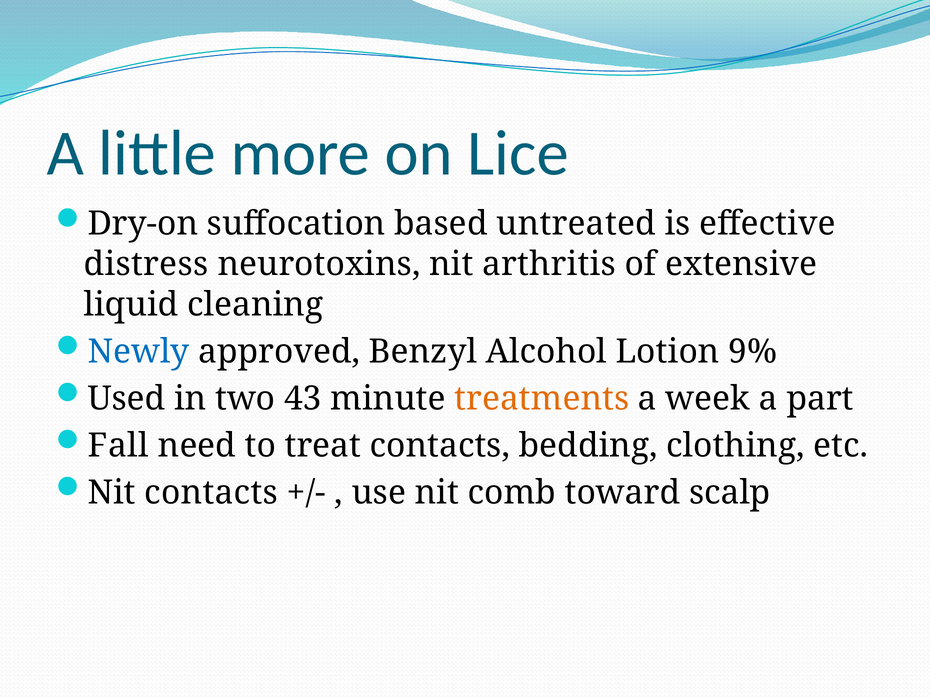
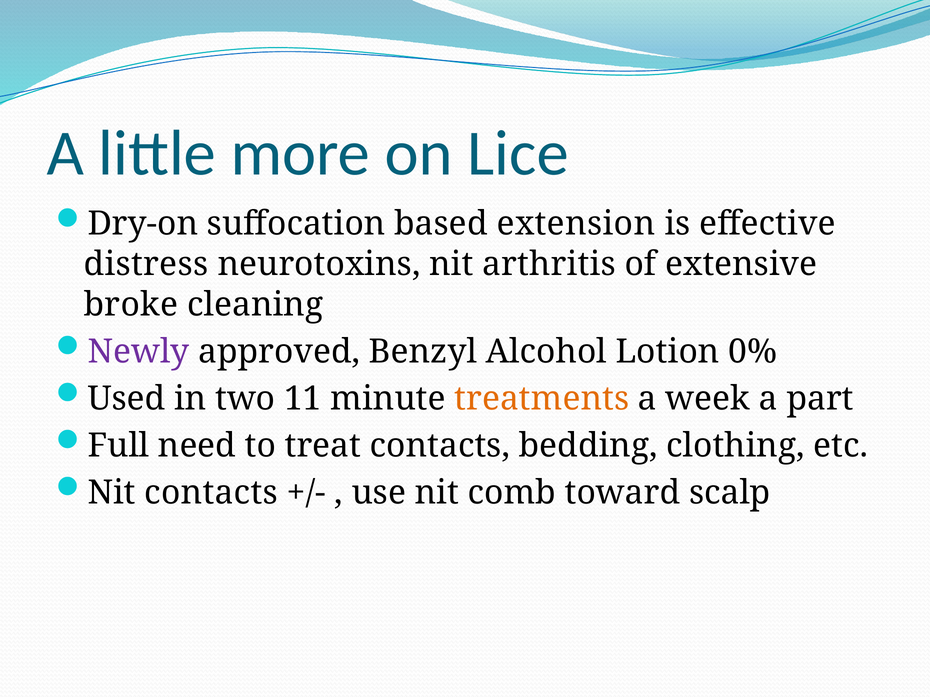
untreated: untreated -> extension (576, 224)
liquid: liquid -> broke (131, 305)
Newly colour: blue -> purple (138, 352)
9%: 9% -> 0% (753, 352)
43: 43 -> 11 (303, 399)
Fall: Fall -> Full (118, 446)
